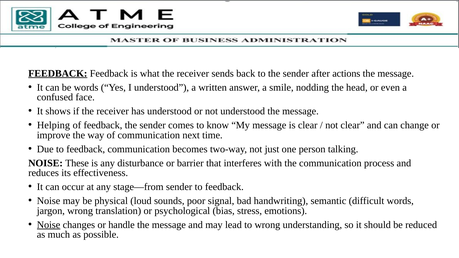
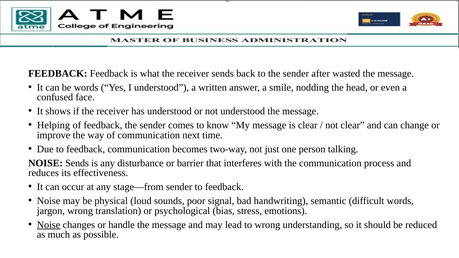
FEEDBACK underline: present -> none (58, 73)
actions: actions -> wasted (346, 73)
NOISE These: These -> Sends (77, 163)
